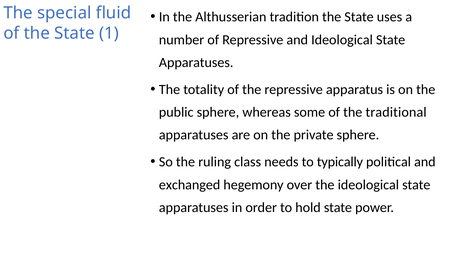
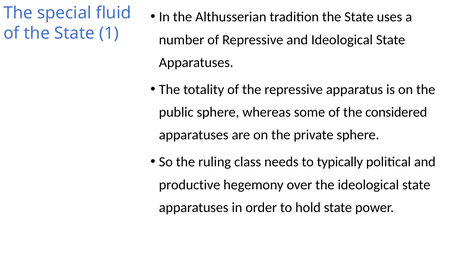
traditional: traditional -> considered (396, 113)
exchanged: exchanged -> productive (190, 185)
